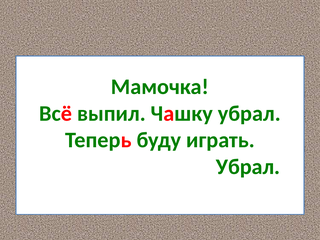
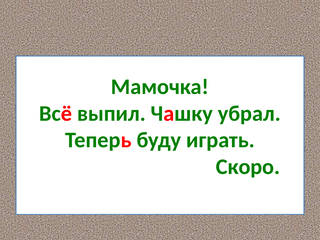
Убрал: Убрал -> Скоро (248, 167)
